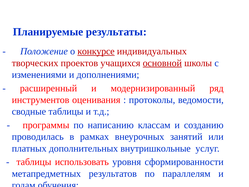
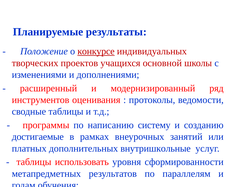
основной underline: present -> none (162, 63)
классам: классам -> систему (154, 125)
проводилась: проводилась -> достигаемые (38, 137)
